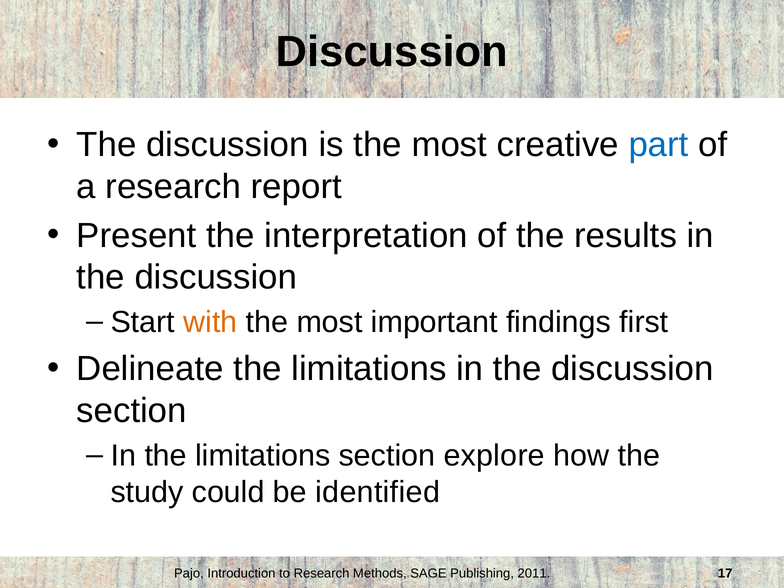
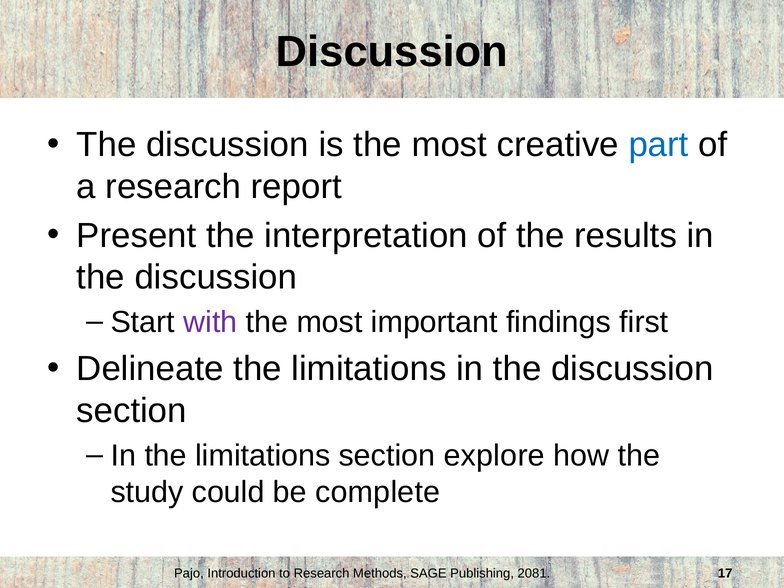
with colour: orange -> purple (210, 322)
identified: identified -> complete (378, 492)
2011: 2011 -> 2081 (534, 573)
